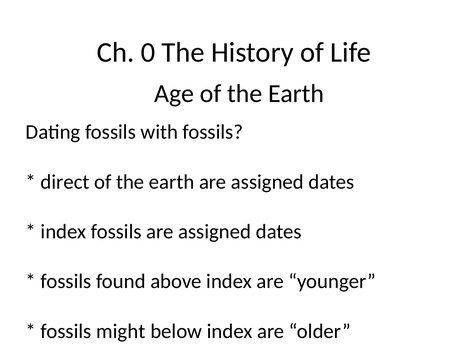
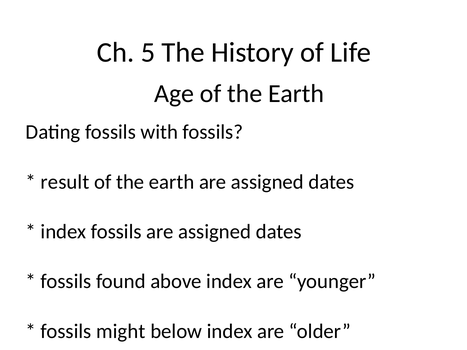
0: 0 -> 5 (148, 53)
direct: direct -> result (65, 182)
